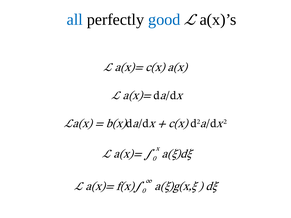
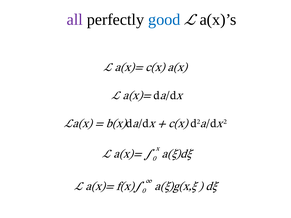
all colour: blue -> purple (75, 20)
